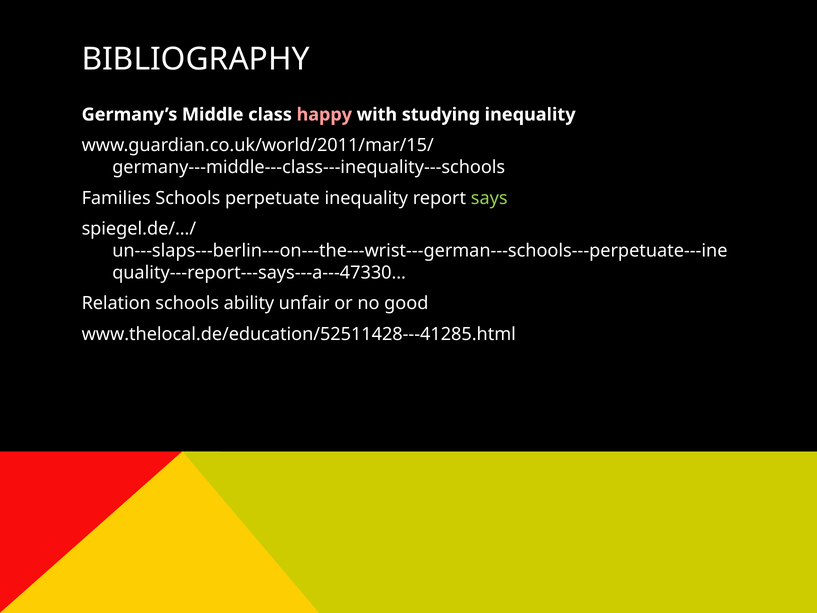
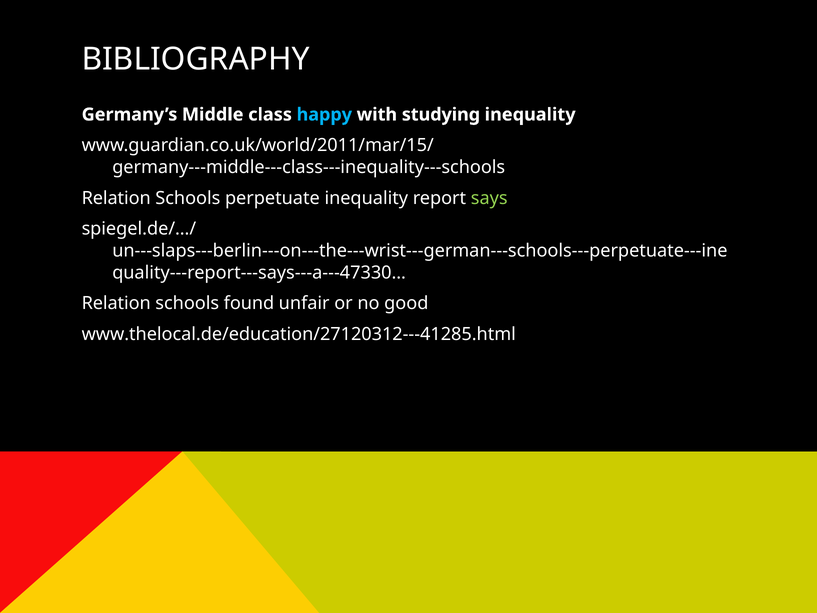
happy colour: pink -> light blue (324, 115)
Families: Families -> Relation (116, 198)
ability: ability -> found (249, 303)
www.thelocal.de/education/52511428-‐‑41285.html: www.thelocal.de/education/52511428-‐‑41285.html -> www.thelocal.de/education/27120312-‐‑41285.html (299, 334)
